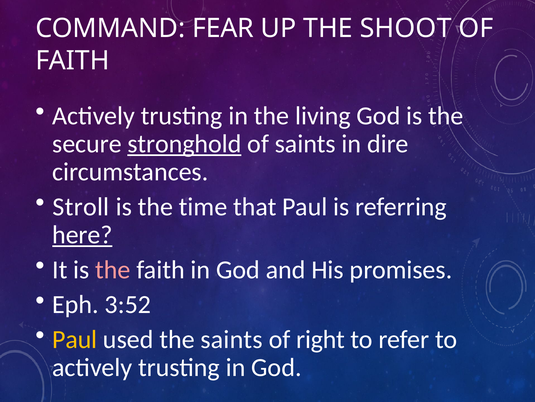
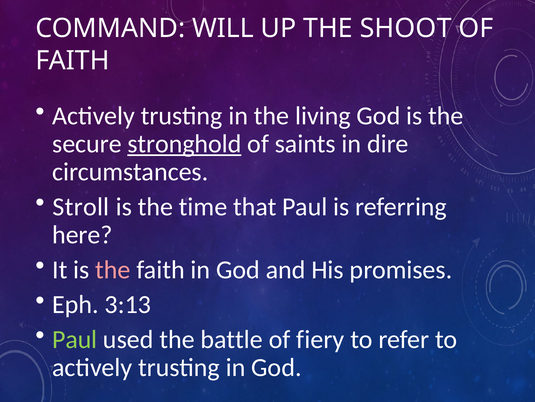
FEAR: FEAR -> WILL (223, 28)
here underline: present -> none (82, 235)
3:52: 3:52 -> 3:13 (128, 304)
Paul colour: yellow -> light green (75, 339)
the saints: saints -> battle (232, 339)
right: right -> fiery (320, 339)
